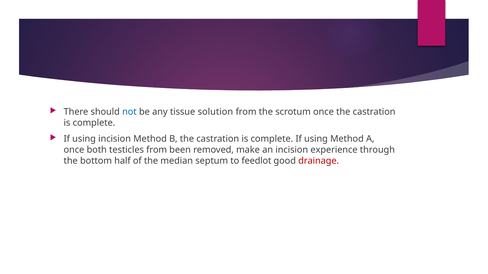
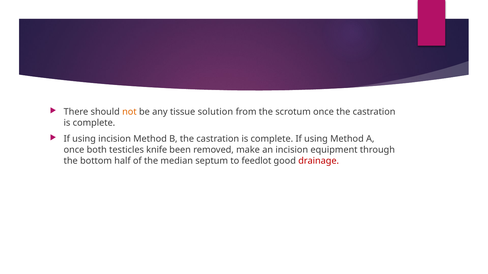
not colour: blue -> orange (129, 112)
testicles from: from -> knife (157, 150)
experience: experience -> equipment (334, 150)
